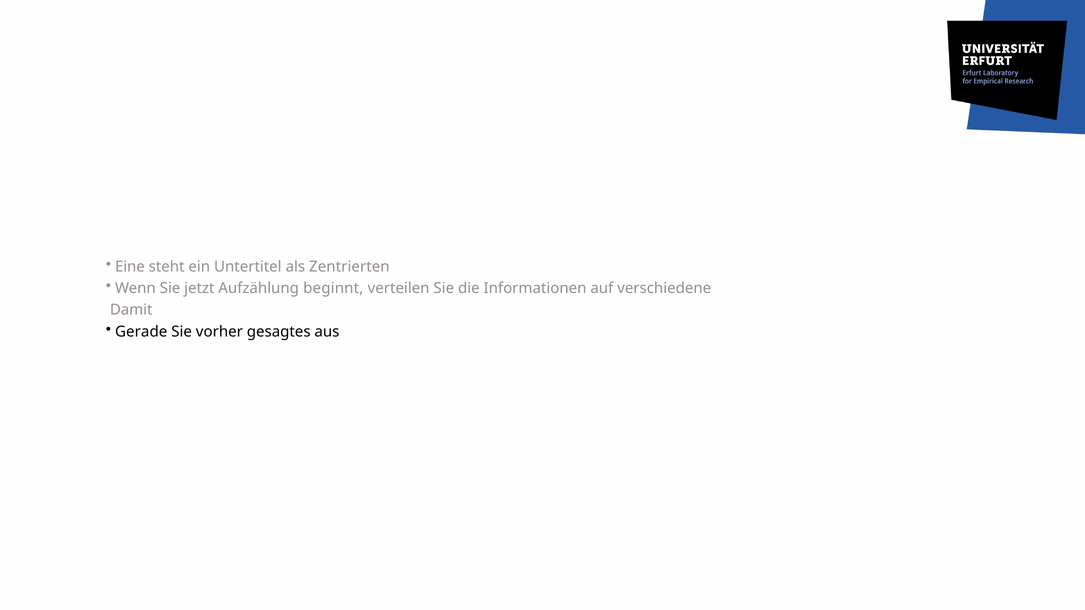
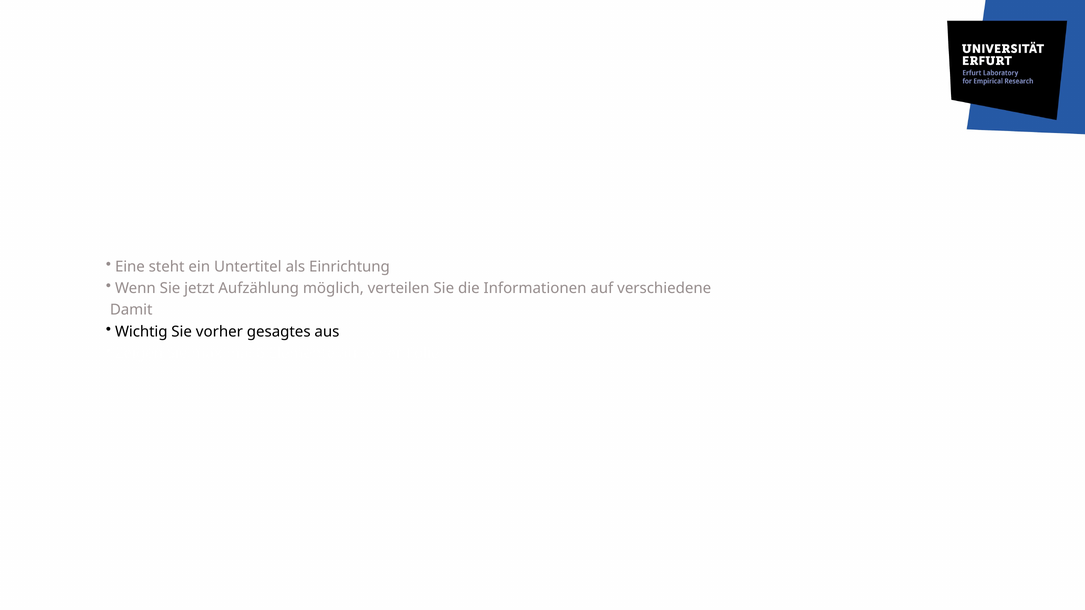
Zentrierten: Zentrierten -> Einrichtung (349, 267)
beginnt: beginnt -> möglich (333, 288)
Gerade: Gerade -> Wichtig (141, 332)
